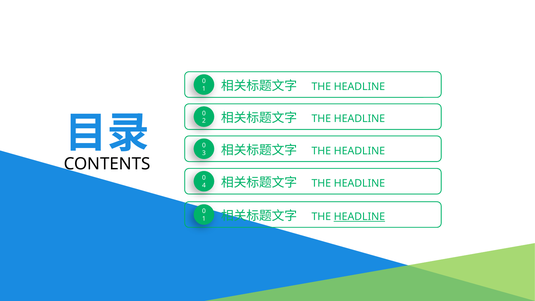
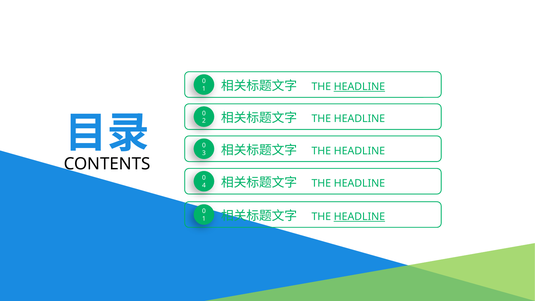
HEADLINE underline: none -> present (359, 87)
